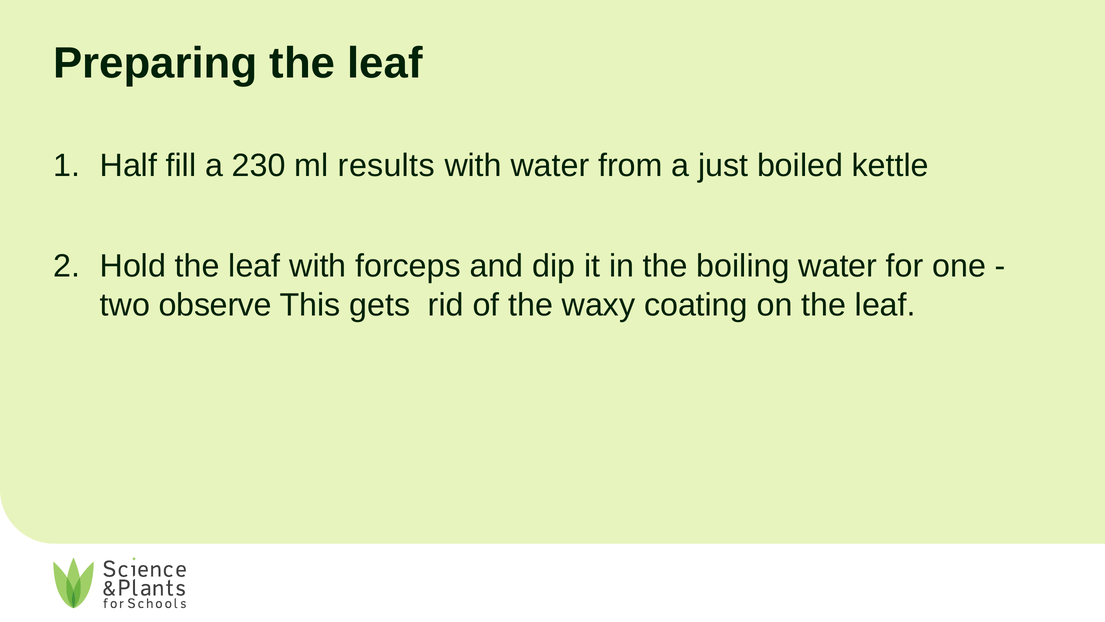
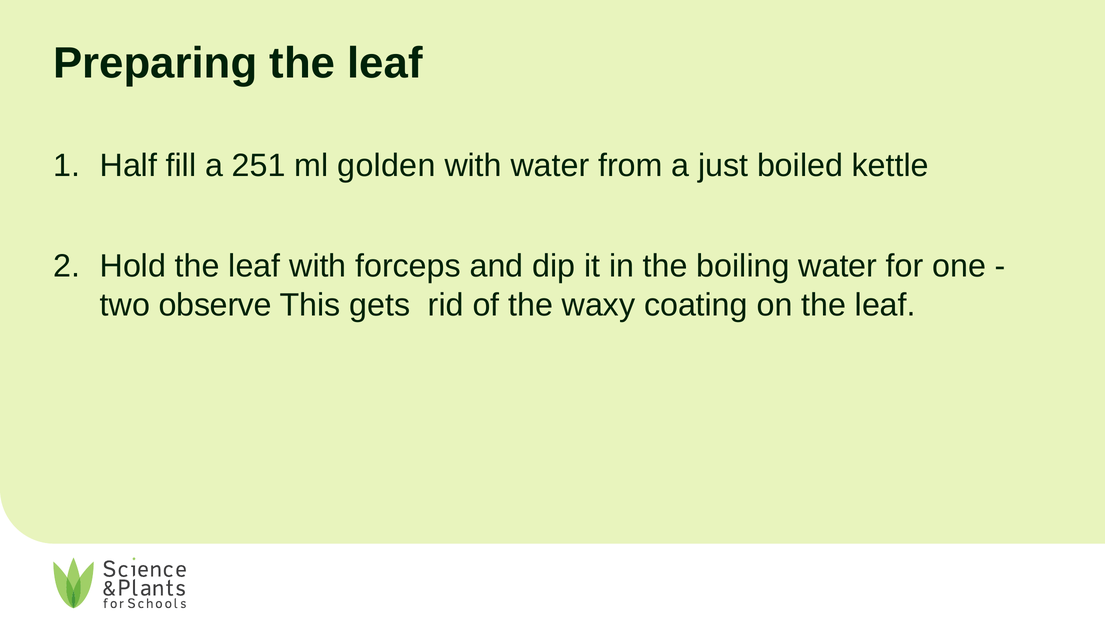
230: 230 -> 251 (259, 166)
results: results -> golden (386, 166)
